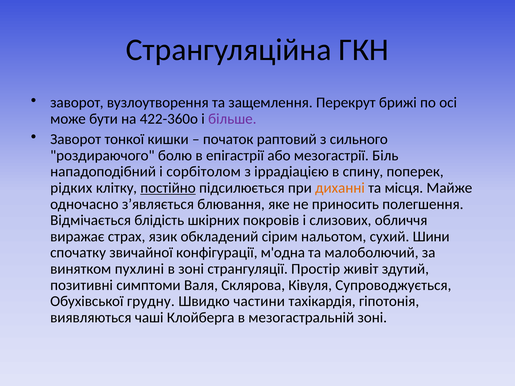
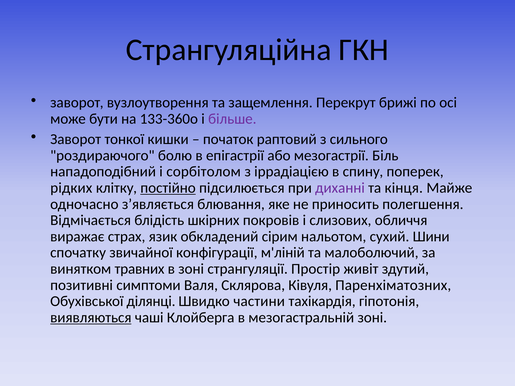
422-360о: 422-360о -> 133-360о (169, 119)
диханні colour: orange -> purple (340, 188)
місця: місця -> кінця (404, 188)
м'одна: м'одна -> м'ліній (283, 253)
пухлині: пухлині -> травних (140, 269)
Супроводжується: Супроводжується -> Паренхіматозних (393, 285)
грудну: грудну -> ділянці (151, 302)
виявляються underline: none -> present (91, 318)
